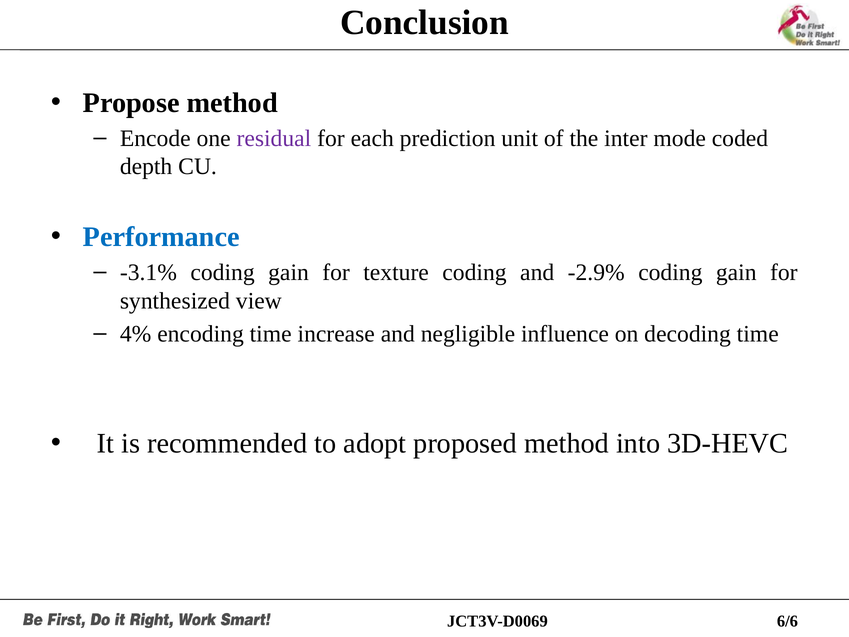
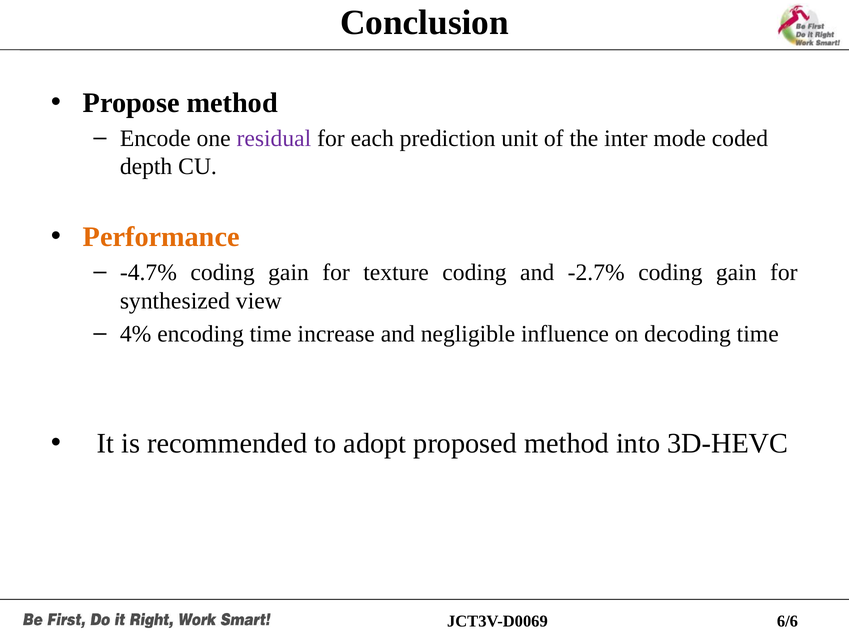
Performance colour: blue -> orange (161, 237)
-3.1%: -3.1% -> -4.7% (148, 272)
-2.9%: -2.9% -> -2.7% (596, 272)
